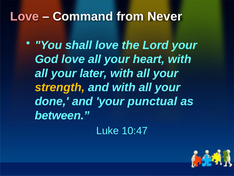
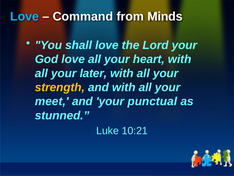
Love colour: pink -> light blue (25, 16)
Never: Never -> Minds (165, 16)
done: done -> meet (52, 101)
between: between -> stunned (62, 115)
10:47: 10:47 -> 10:21 (135, 130)
